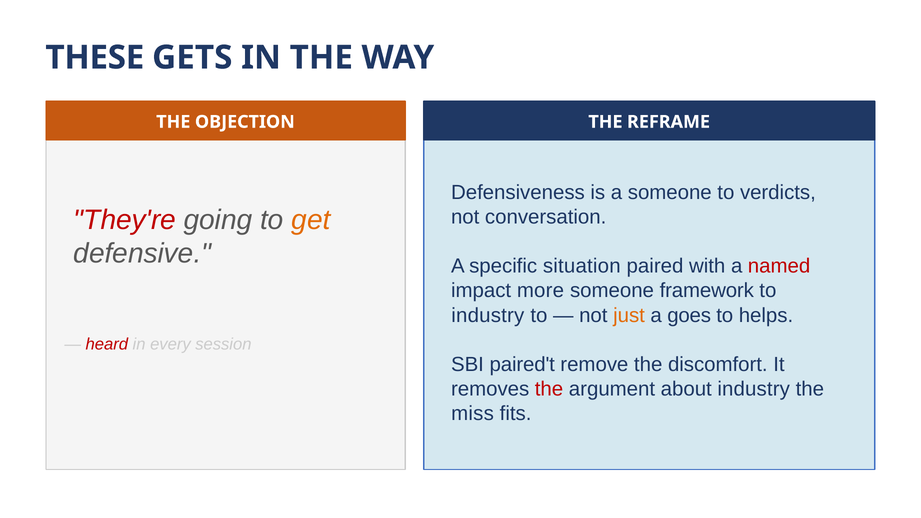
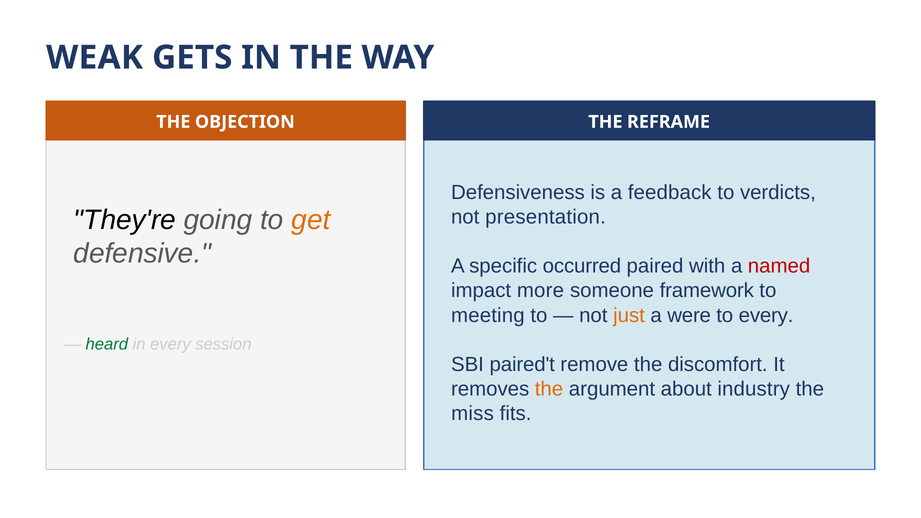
THESE: THESE -> WEAK (95, 58)
a someone: someone -> feedback (670, 193)
They're colour: red -> black (125, 220)
conversation: conversation -> presentation (546, 217)
situation: situation -> occurred (582, 266)
industry: industry -> meeting (488, 315)
goes: goes -> were (689, 315)
to helps: helps -> every (766, 315)
heard colour: red -> green (107, 344)
the colour: red -> orange (549, 389)
